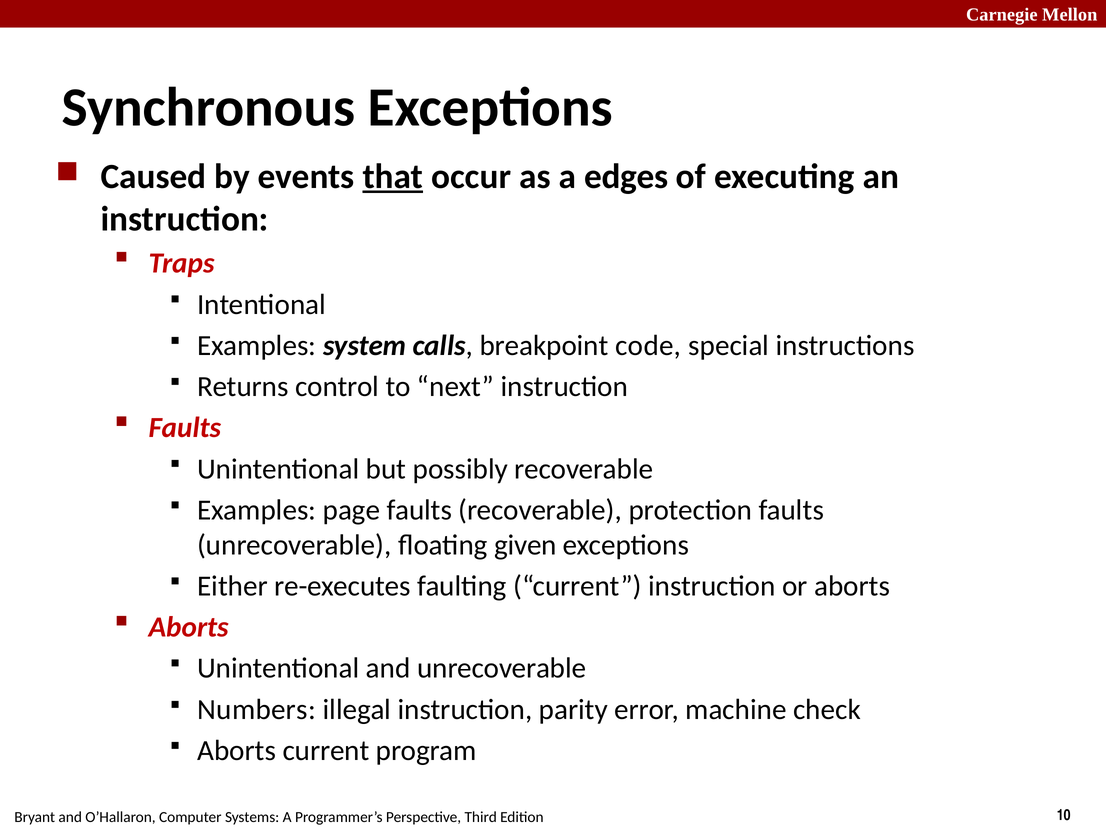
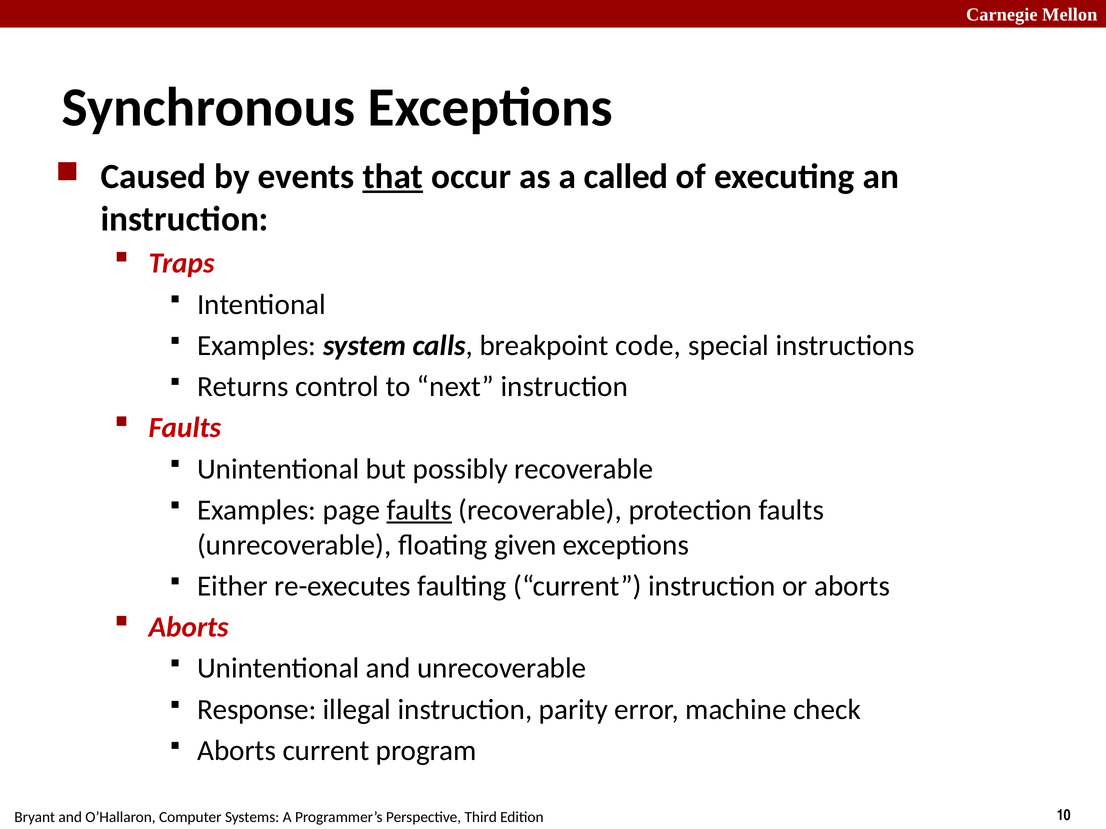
edges: edges -> called (626, 177)
faults underline: none -> present (419, 510)
Numbers: Numbers -> Response (257, 710)
